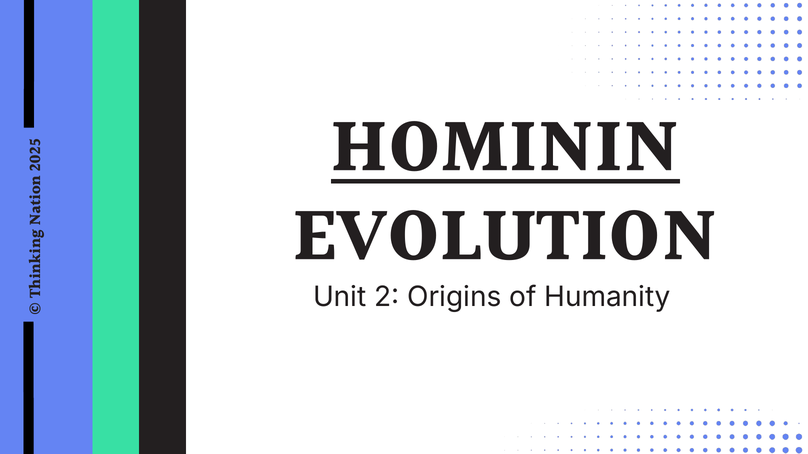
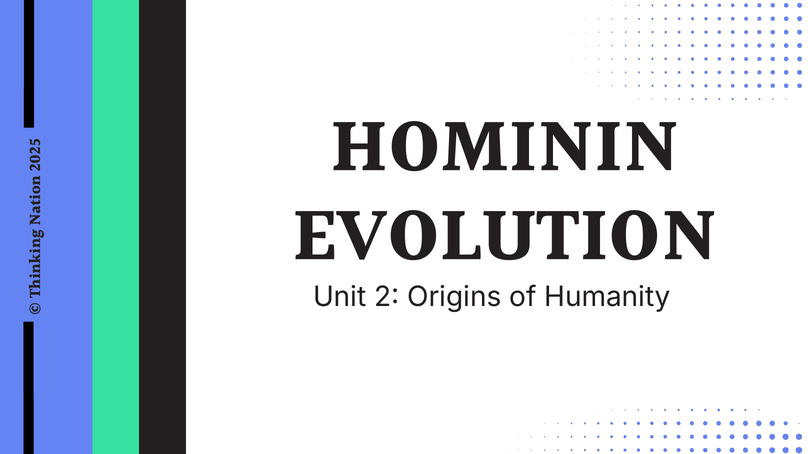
HOMININ underline: present -> none (506, 150)
